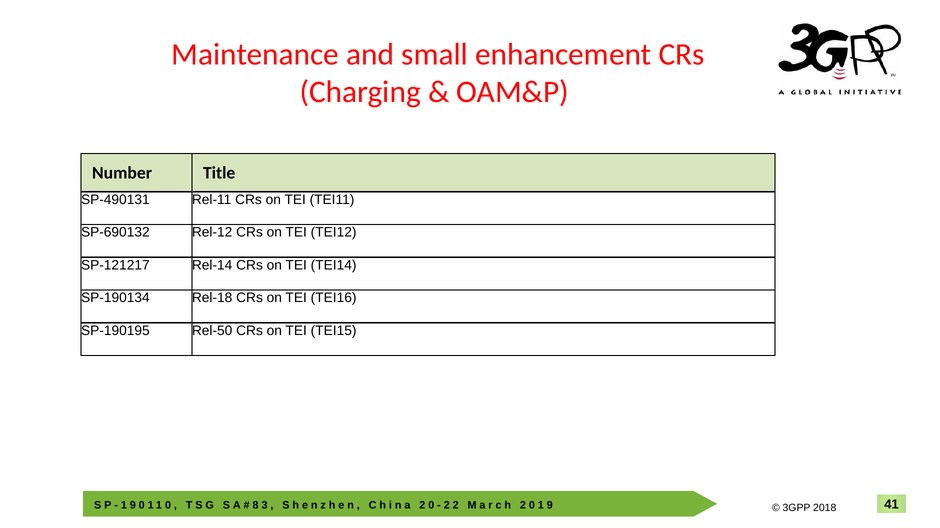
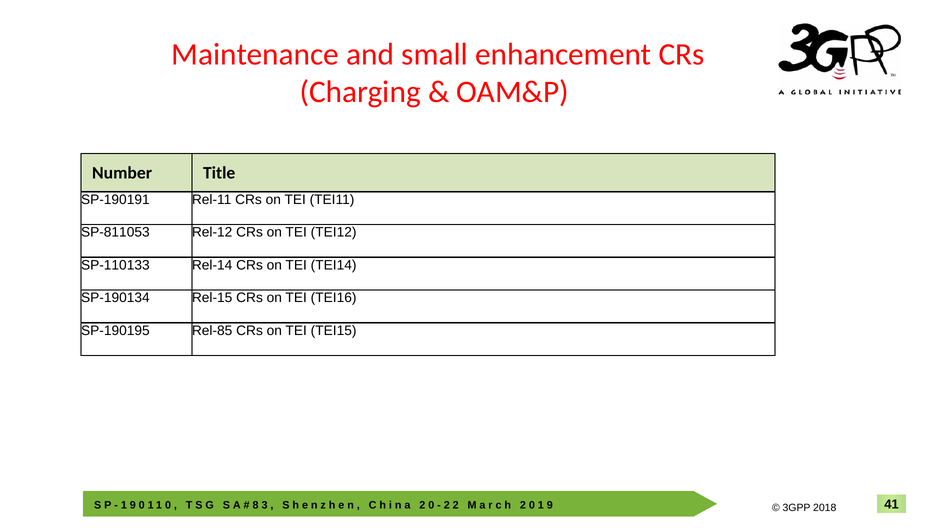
SP-490131: SP-490131 -> SP-190191 (115, 200)
SP-690132: SP-690132 -> SP-811053 (115, 233)
SP-121217: SP-121217 -> SP-110133 (115, 266)
Rel-18: Rel-18 -> Rel-15 (212, 298)
Rel-50: Rel-50 -> Rel-85 (212, 331)
